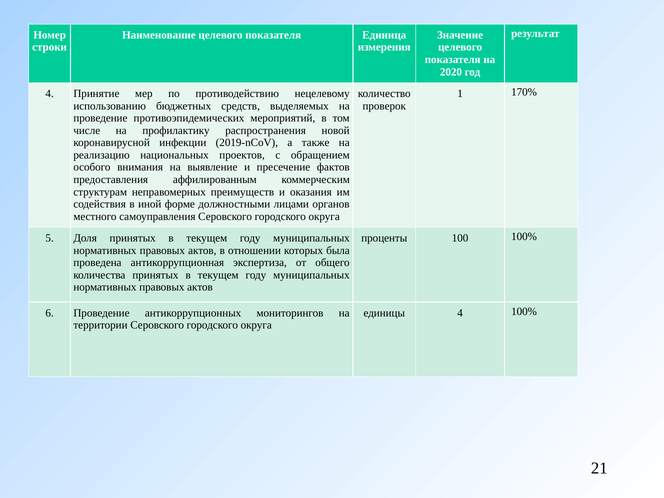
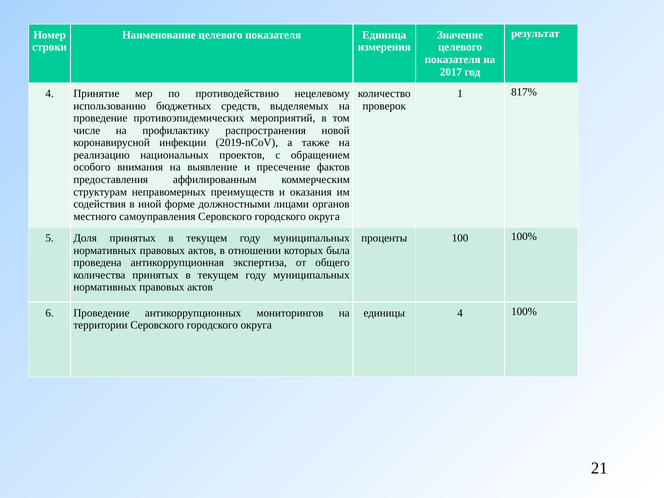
2020: 2020 -> 2017 (451, 72)
170%: 170% -> 817% (524, 92)
